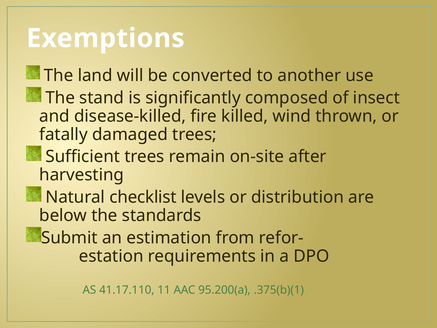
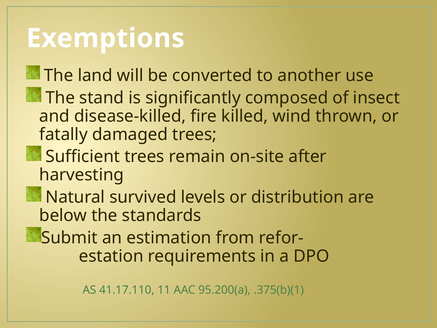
checklist: checklist -> survived (143, 197)
